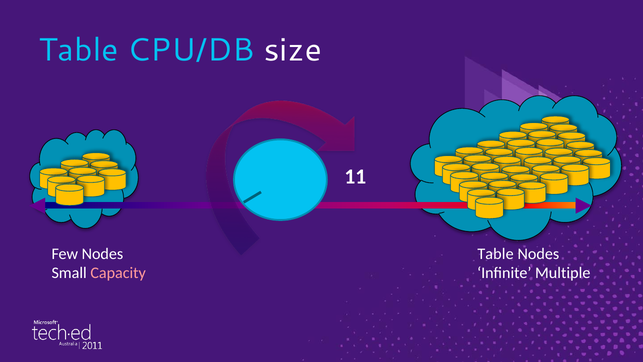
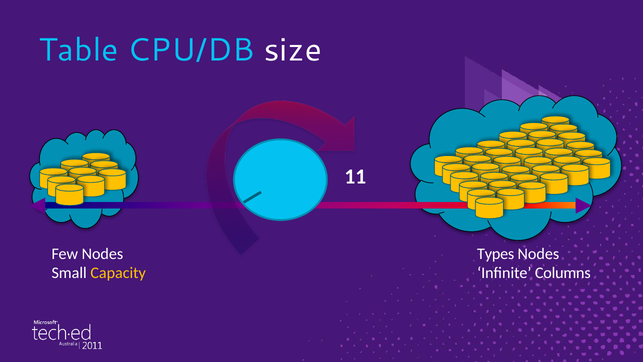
Nodes Table: Table -> Types (496, 254)
Capacity colour: pink -> yellow (118, 273)
Multiple: Multiple -> Columns (563, 273)
